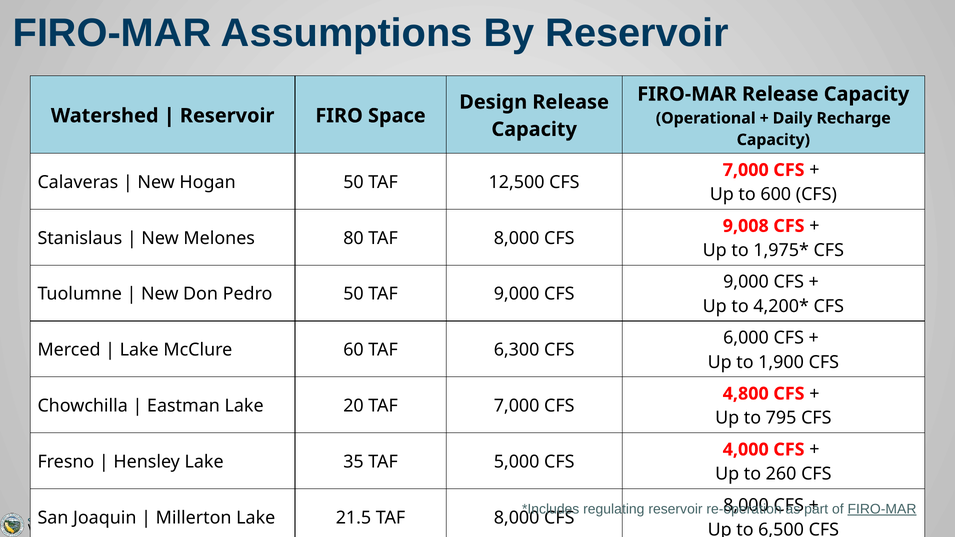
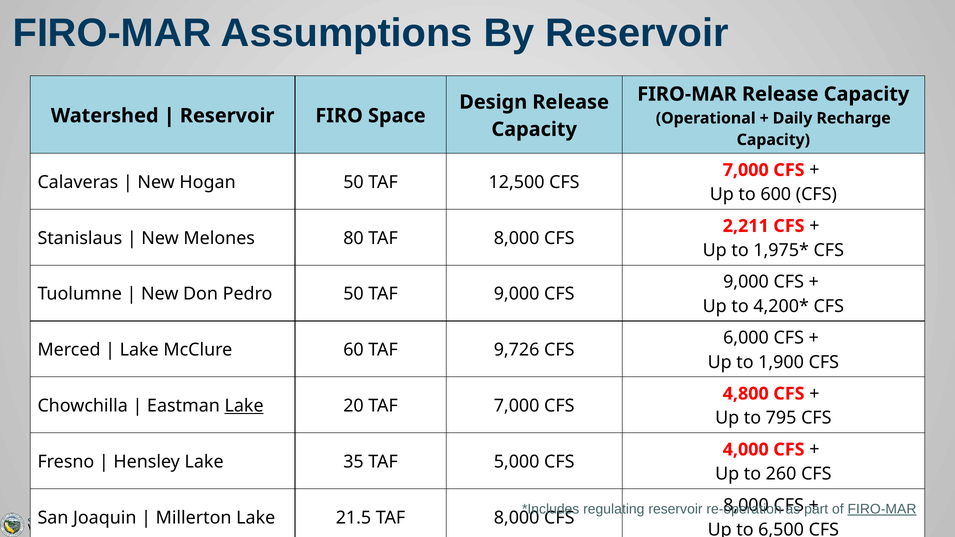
9,008: 9,008 -> 2,211 (746, 226)
6,300: 6,300 -> 9,726 (517, 350)
Lake underline: none -> present (244, 406)
